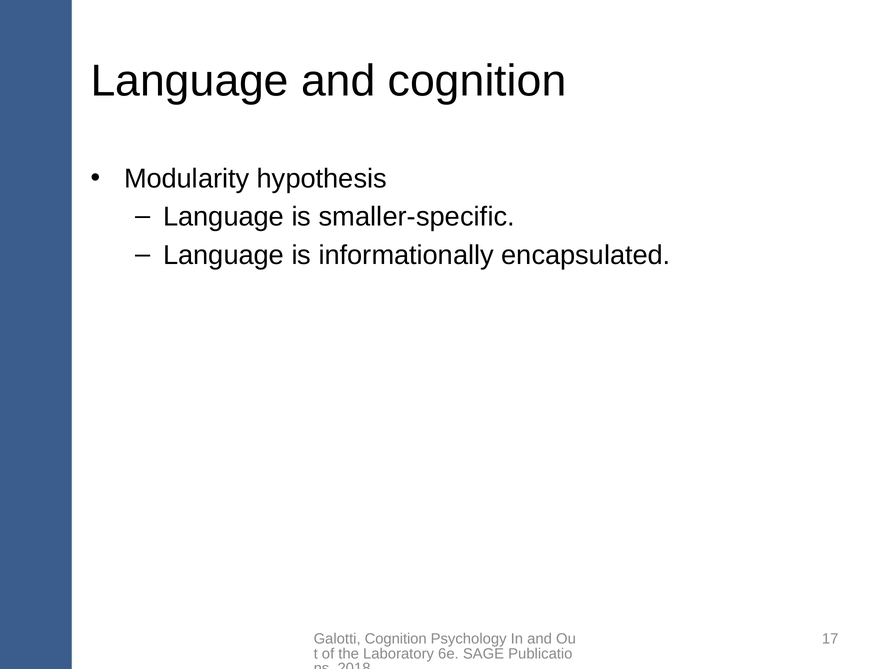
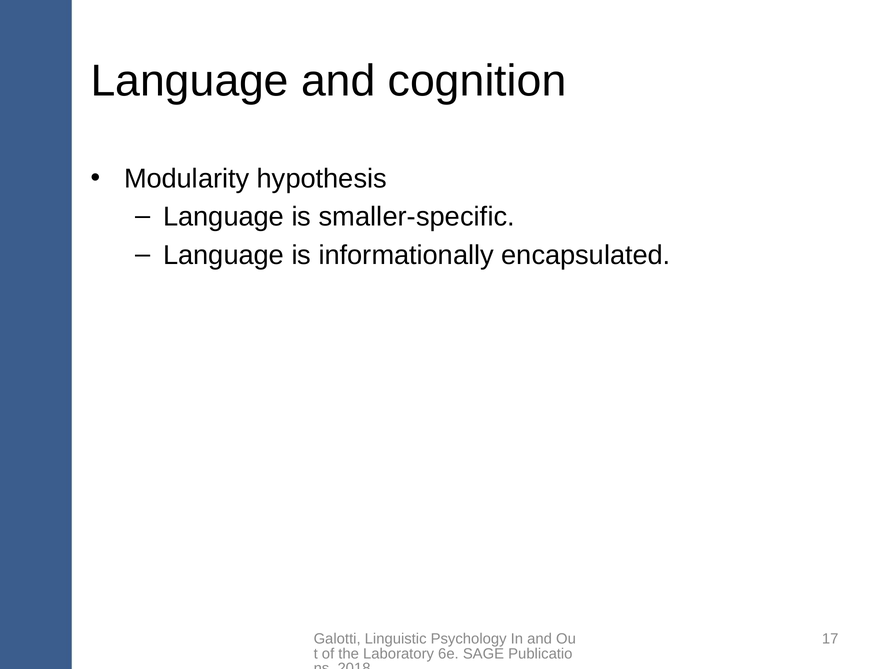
Galotti Cognition: Cognition -> Linguistic (396, 639)
